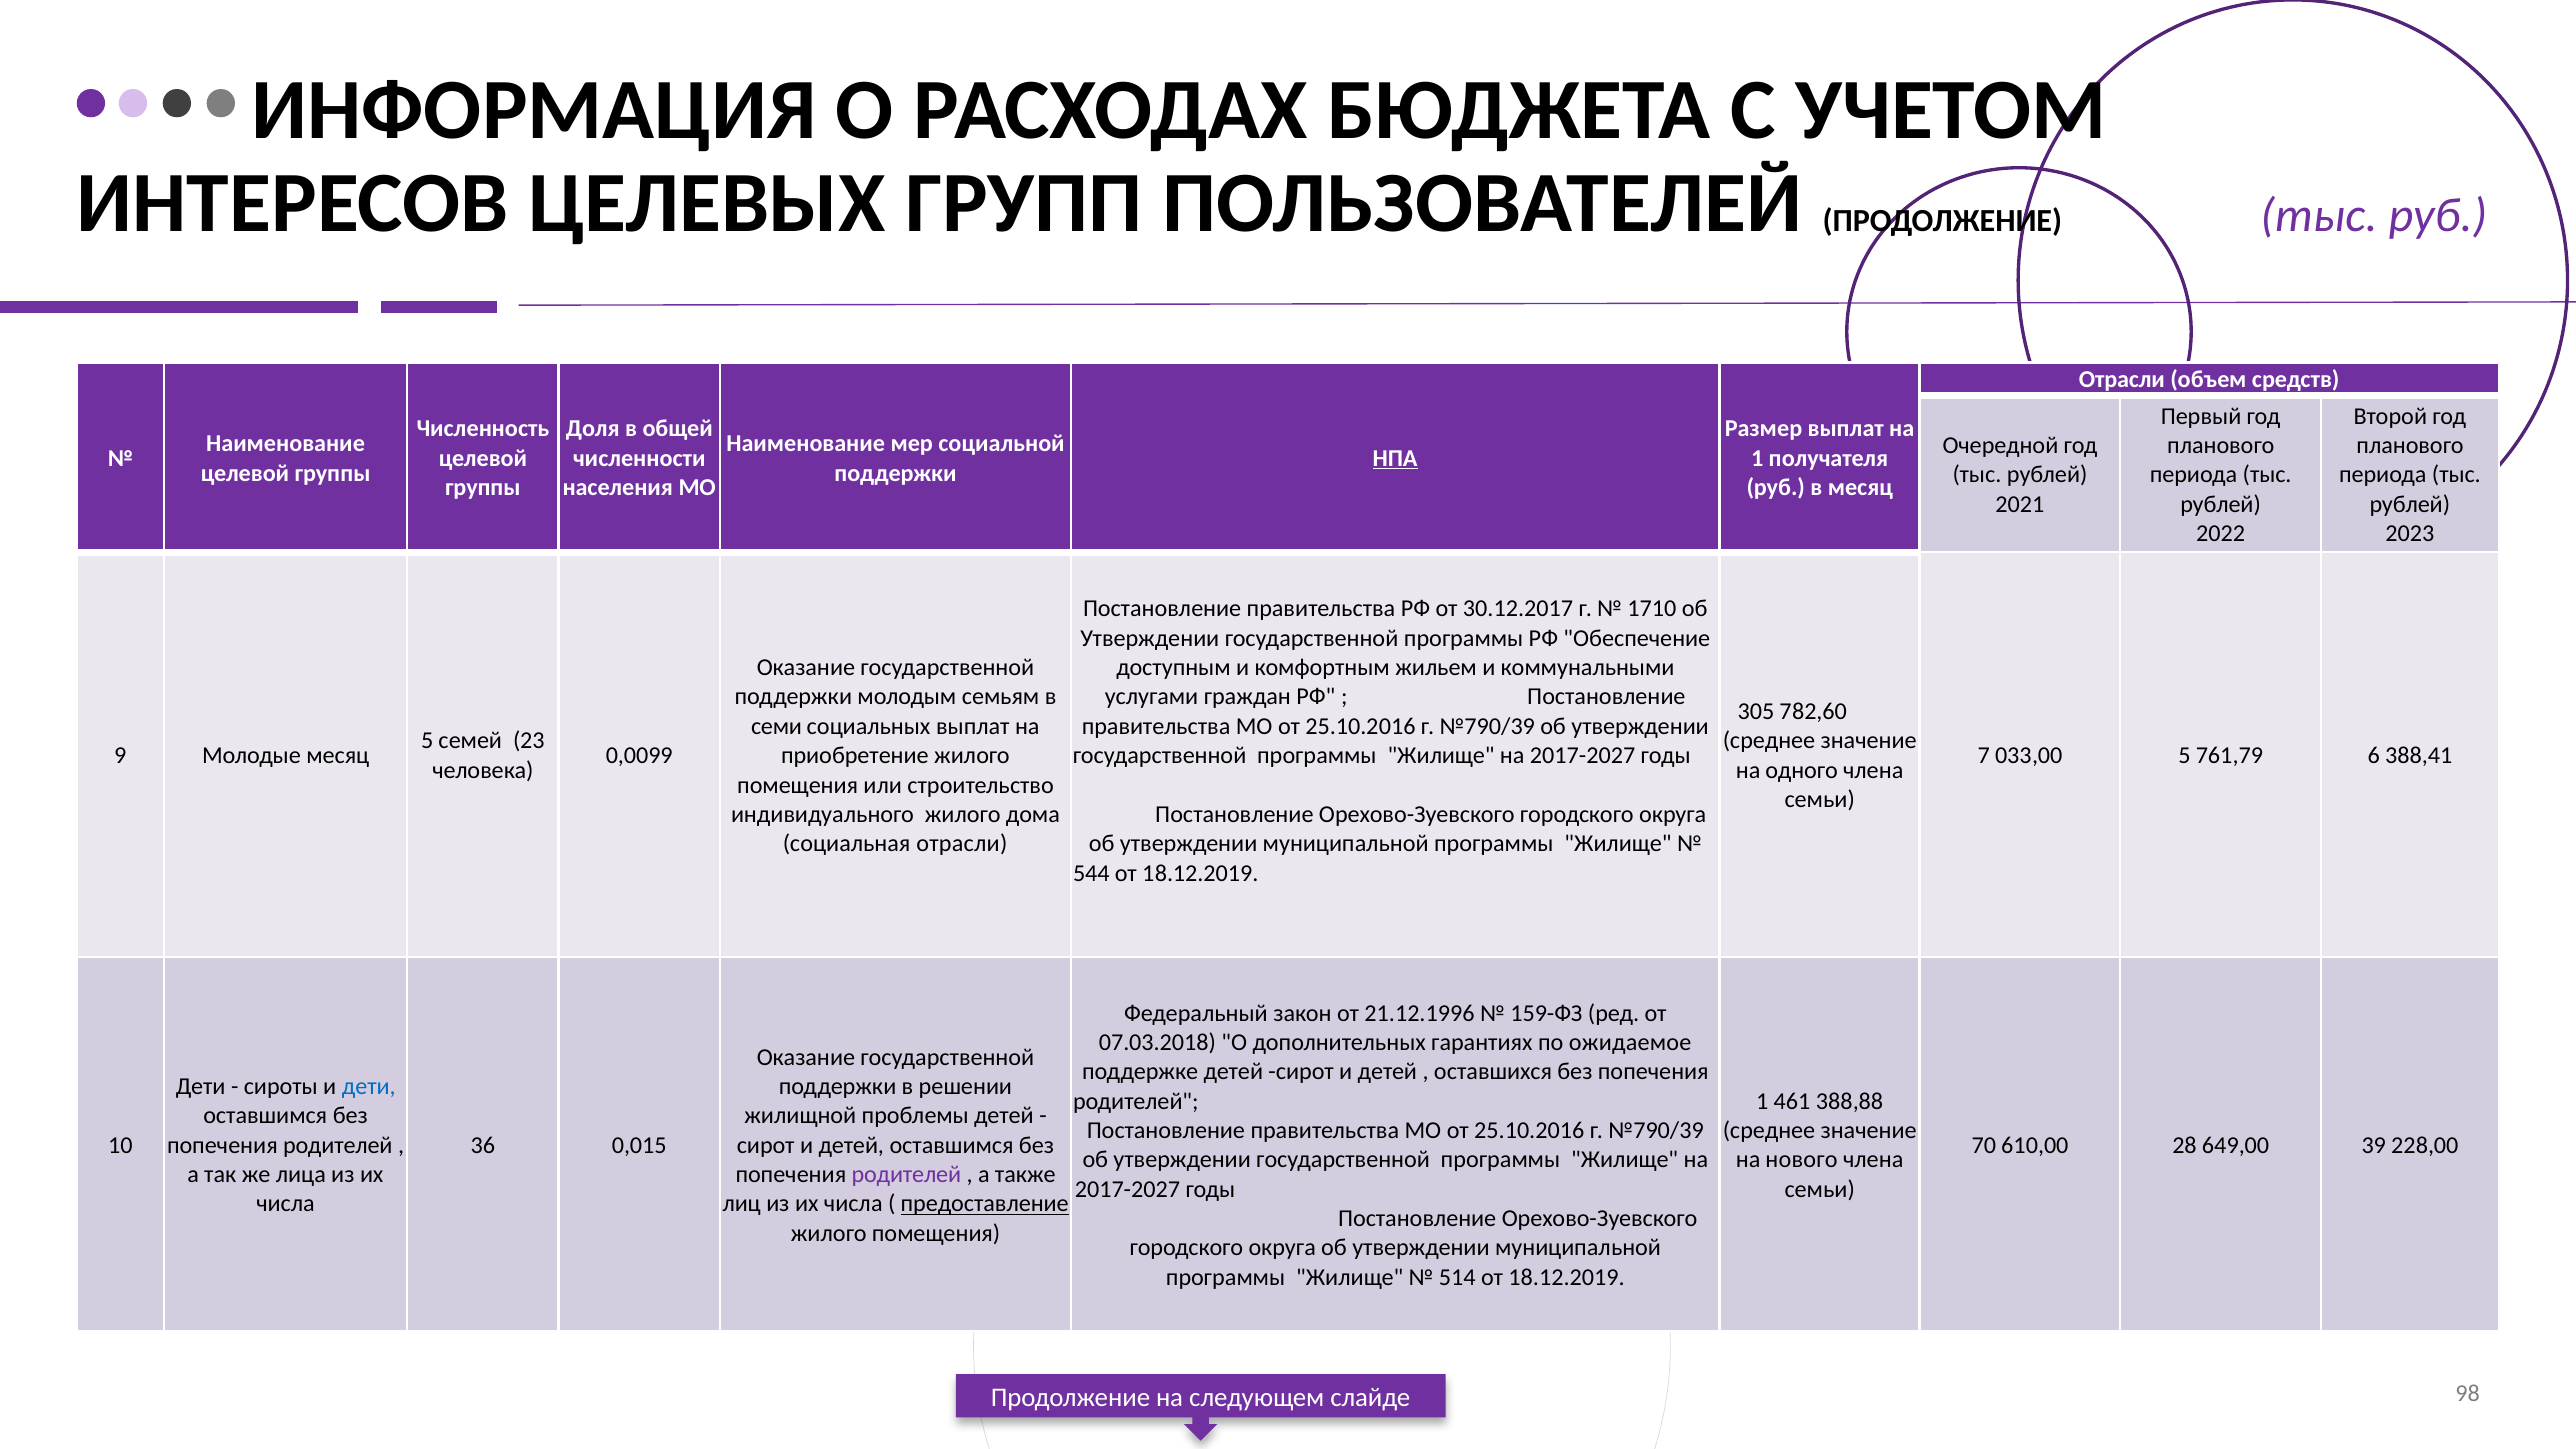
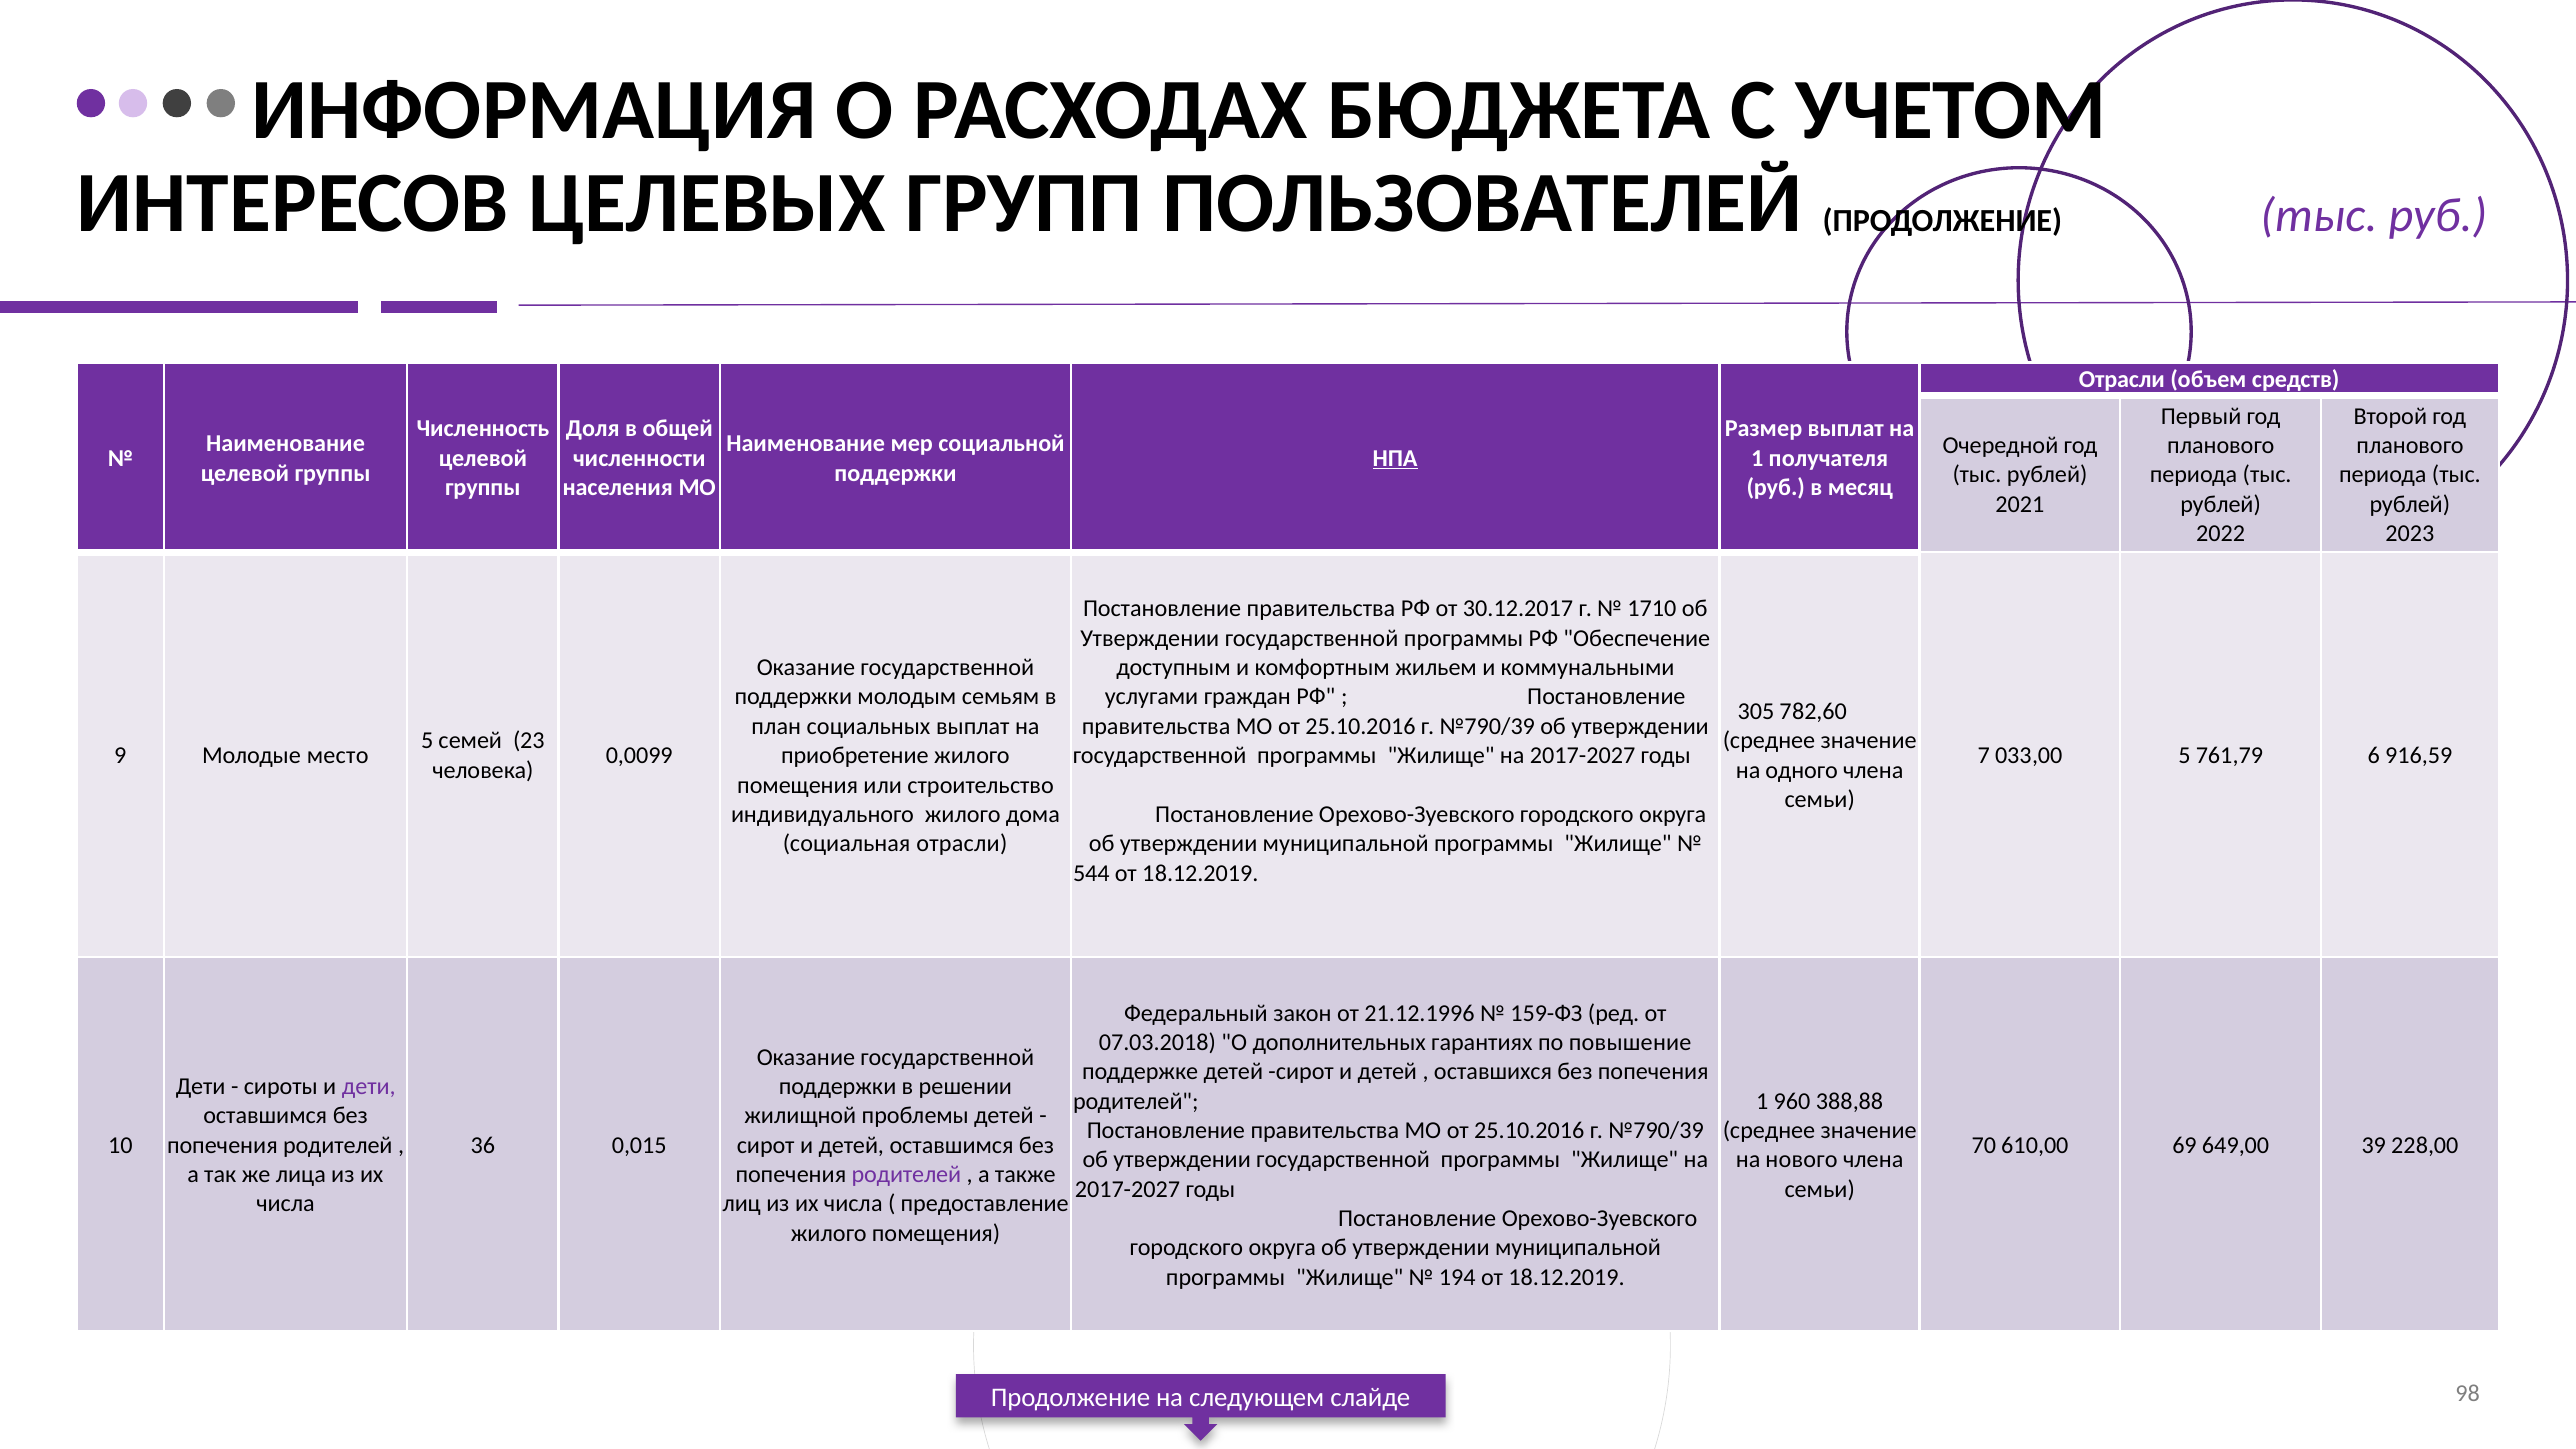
семи: семи -> план (776, 726)
Молодые месяц: месяц -> место (338, 756)
388,41: 388,41 -> 916,59 (2419, 756)
ожидаемое: ожидаемое -> повышение (1630, 1042)
дети colour: blue -> purple (369, 1086)
461: 461 -> 960 (1792, 1101)
28: 28 -> 69 (2184, 1145)
предоставление underline: present -> none (985, 1204)
514: 514 -> 194 (1457, 1277)
